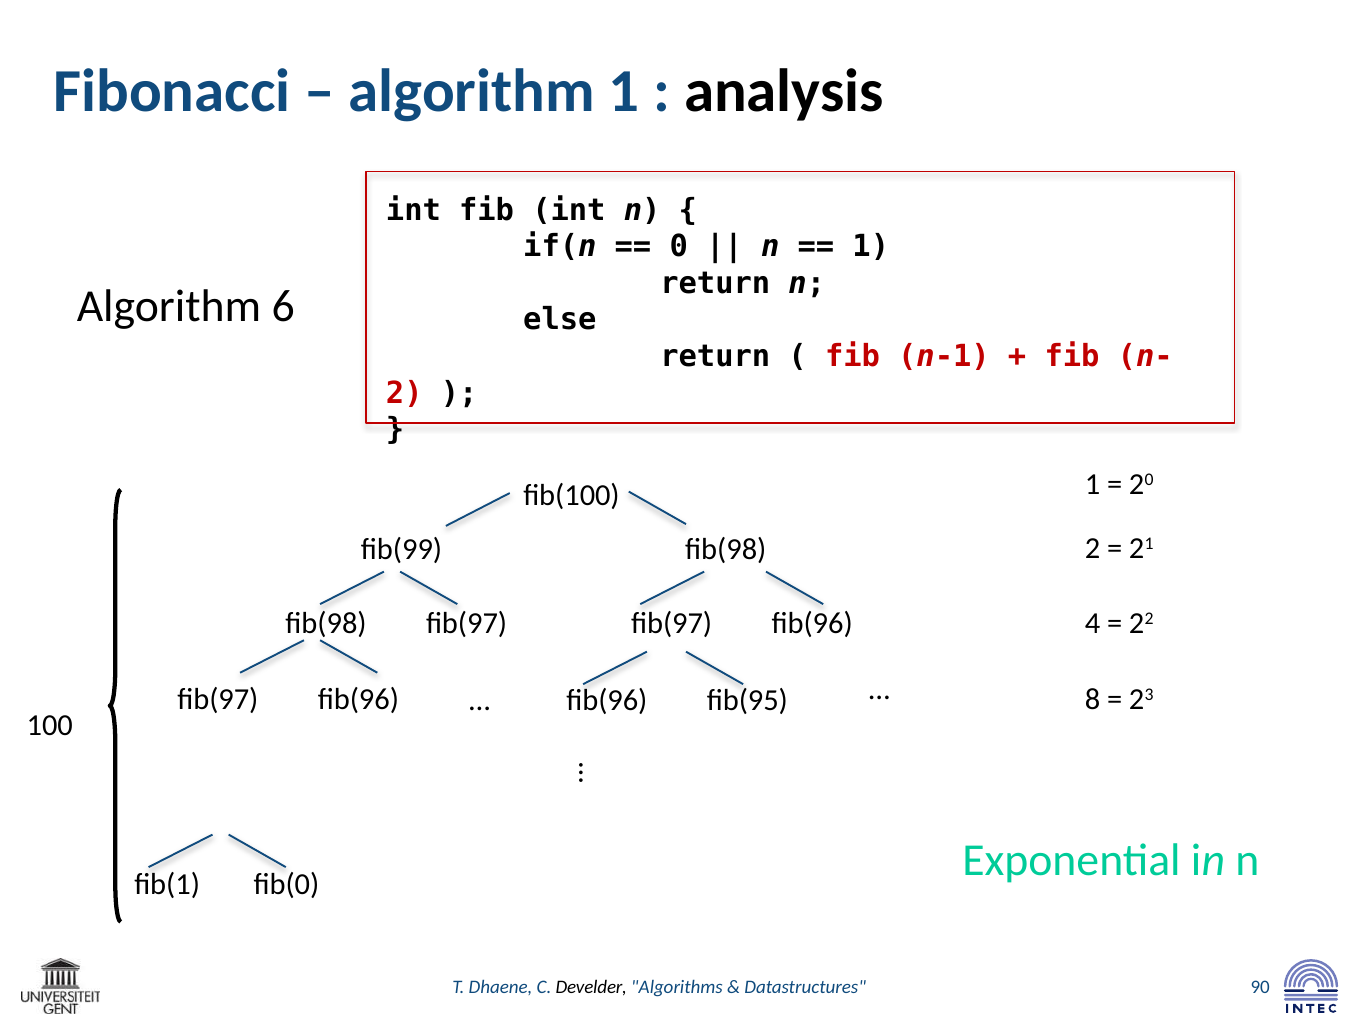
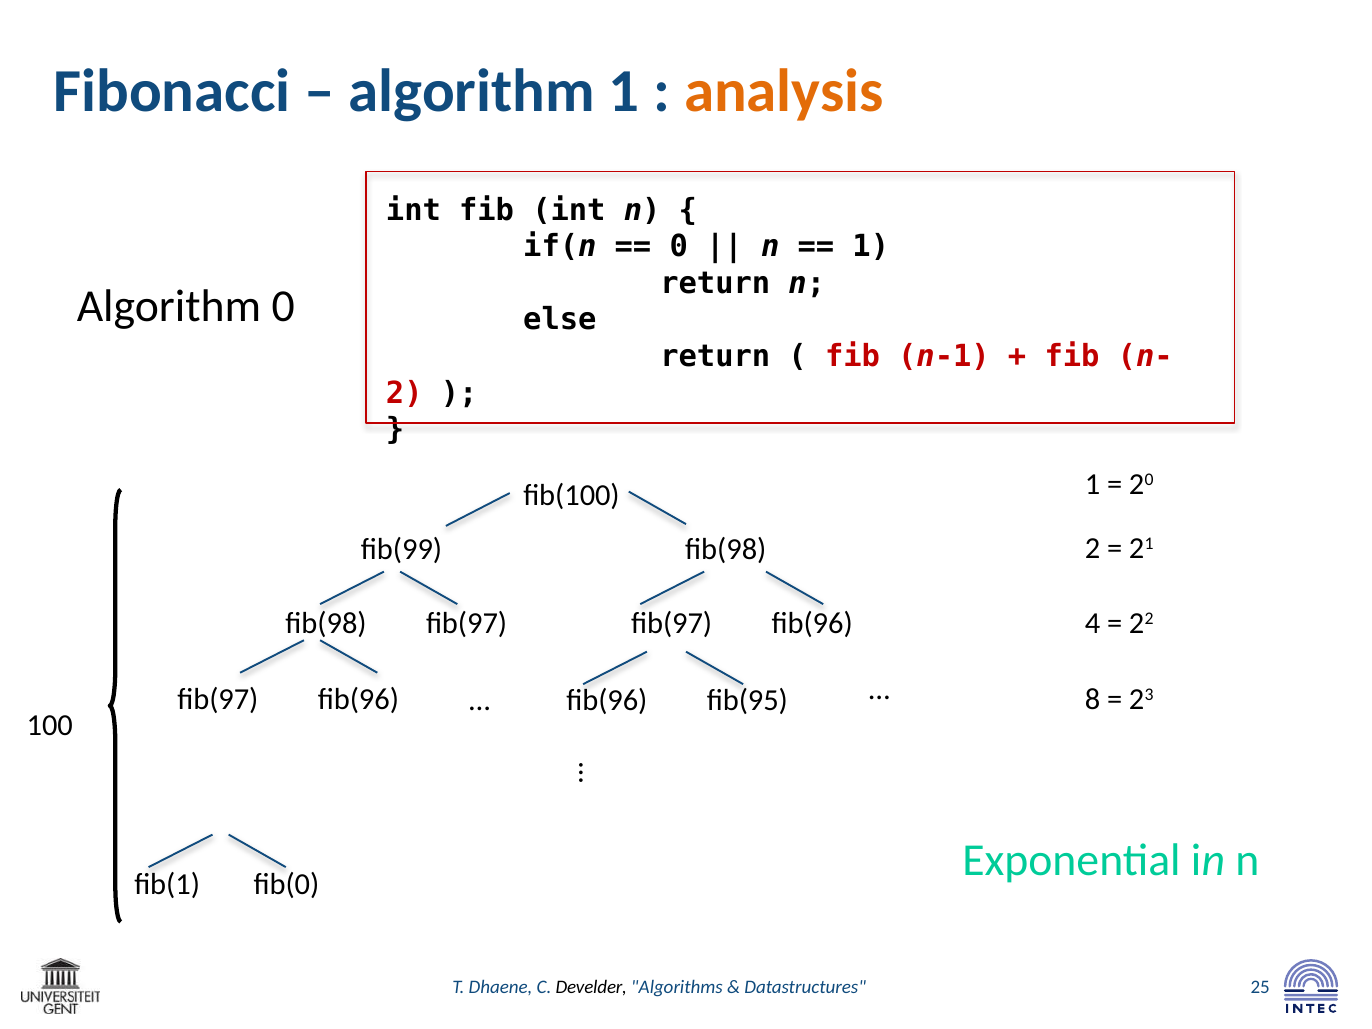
analysis colour: black -> orange (784, 91)
Algorithm 6: 6 -> 0 (283, 307)
90: 90 -> 25 (1260, 987)
